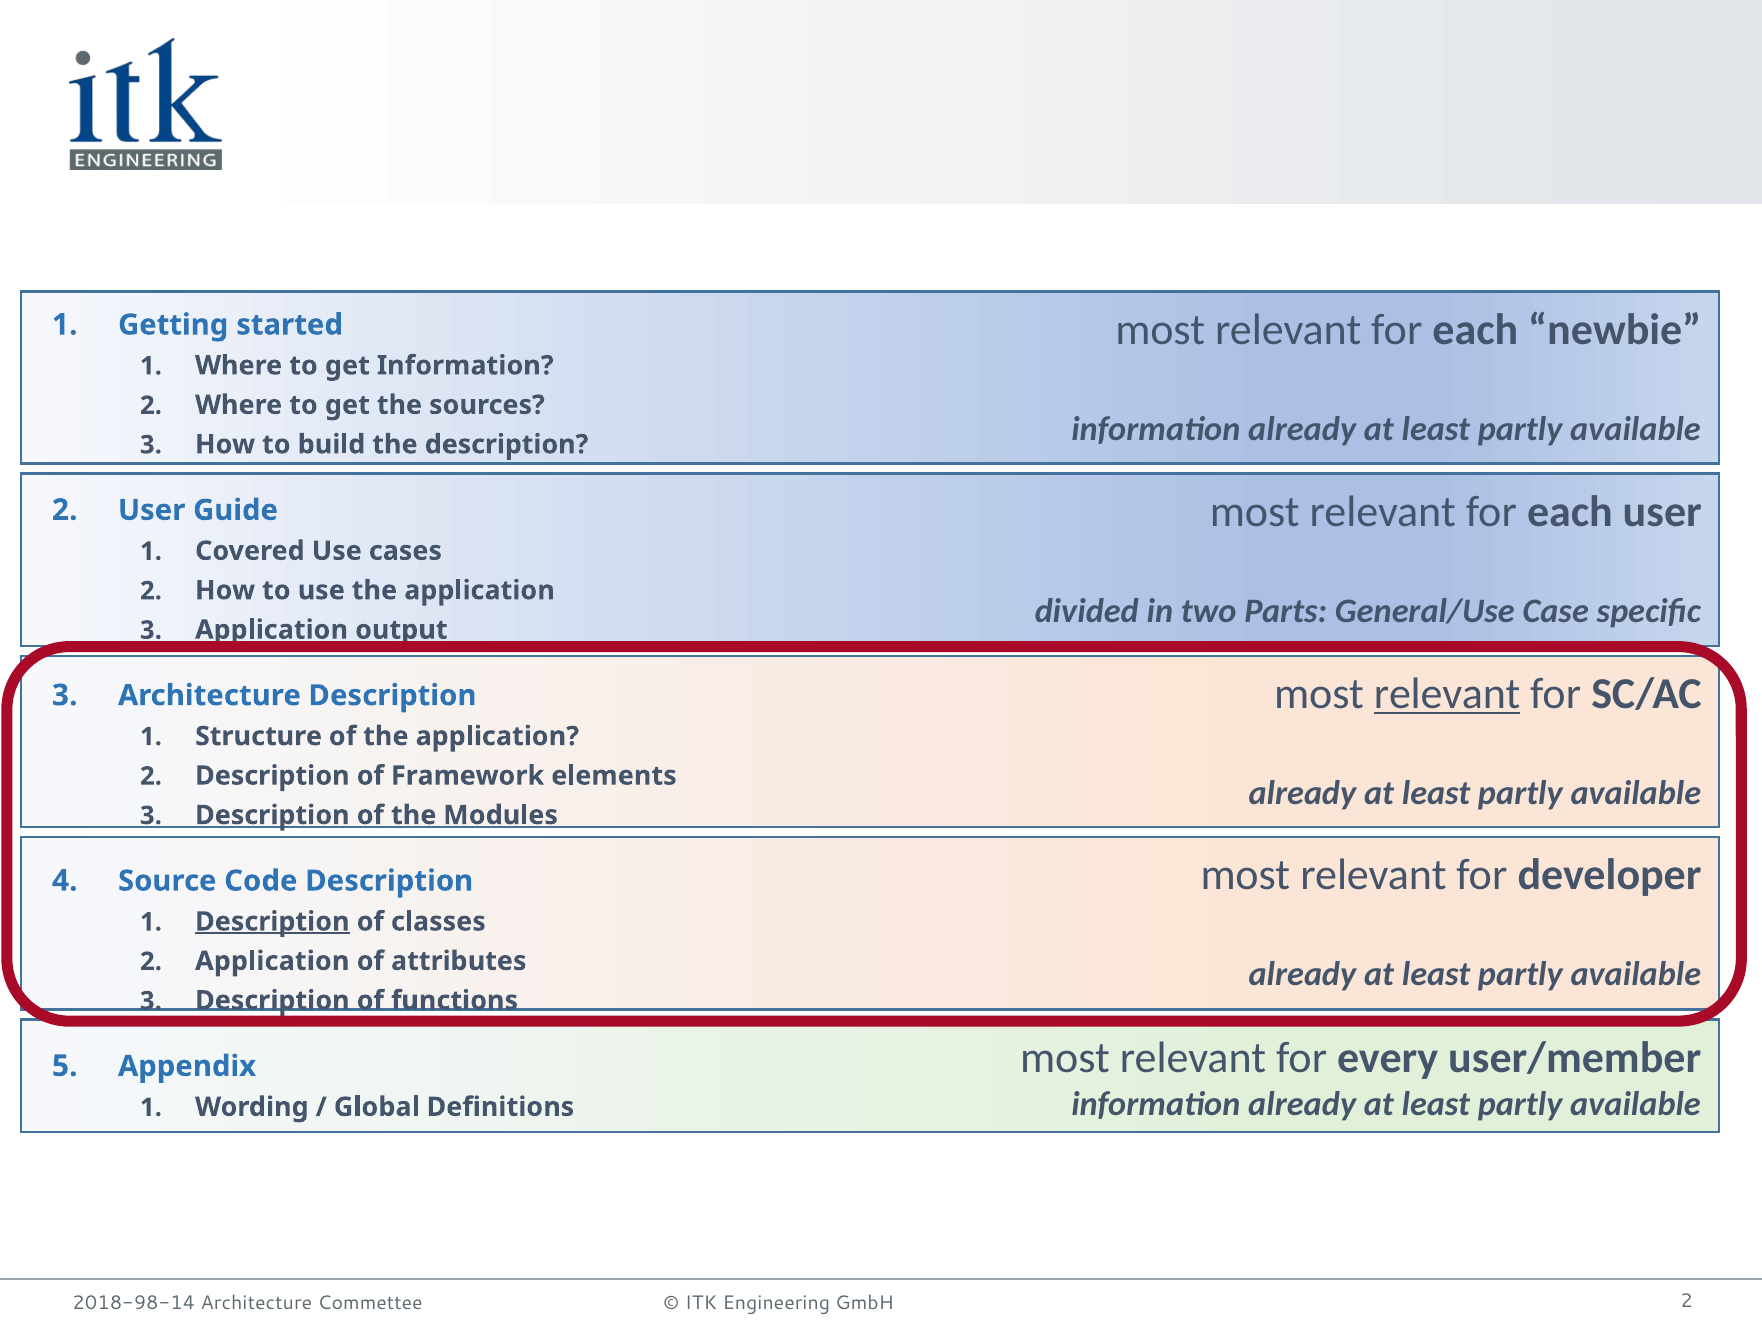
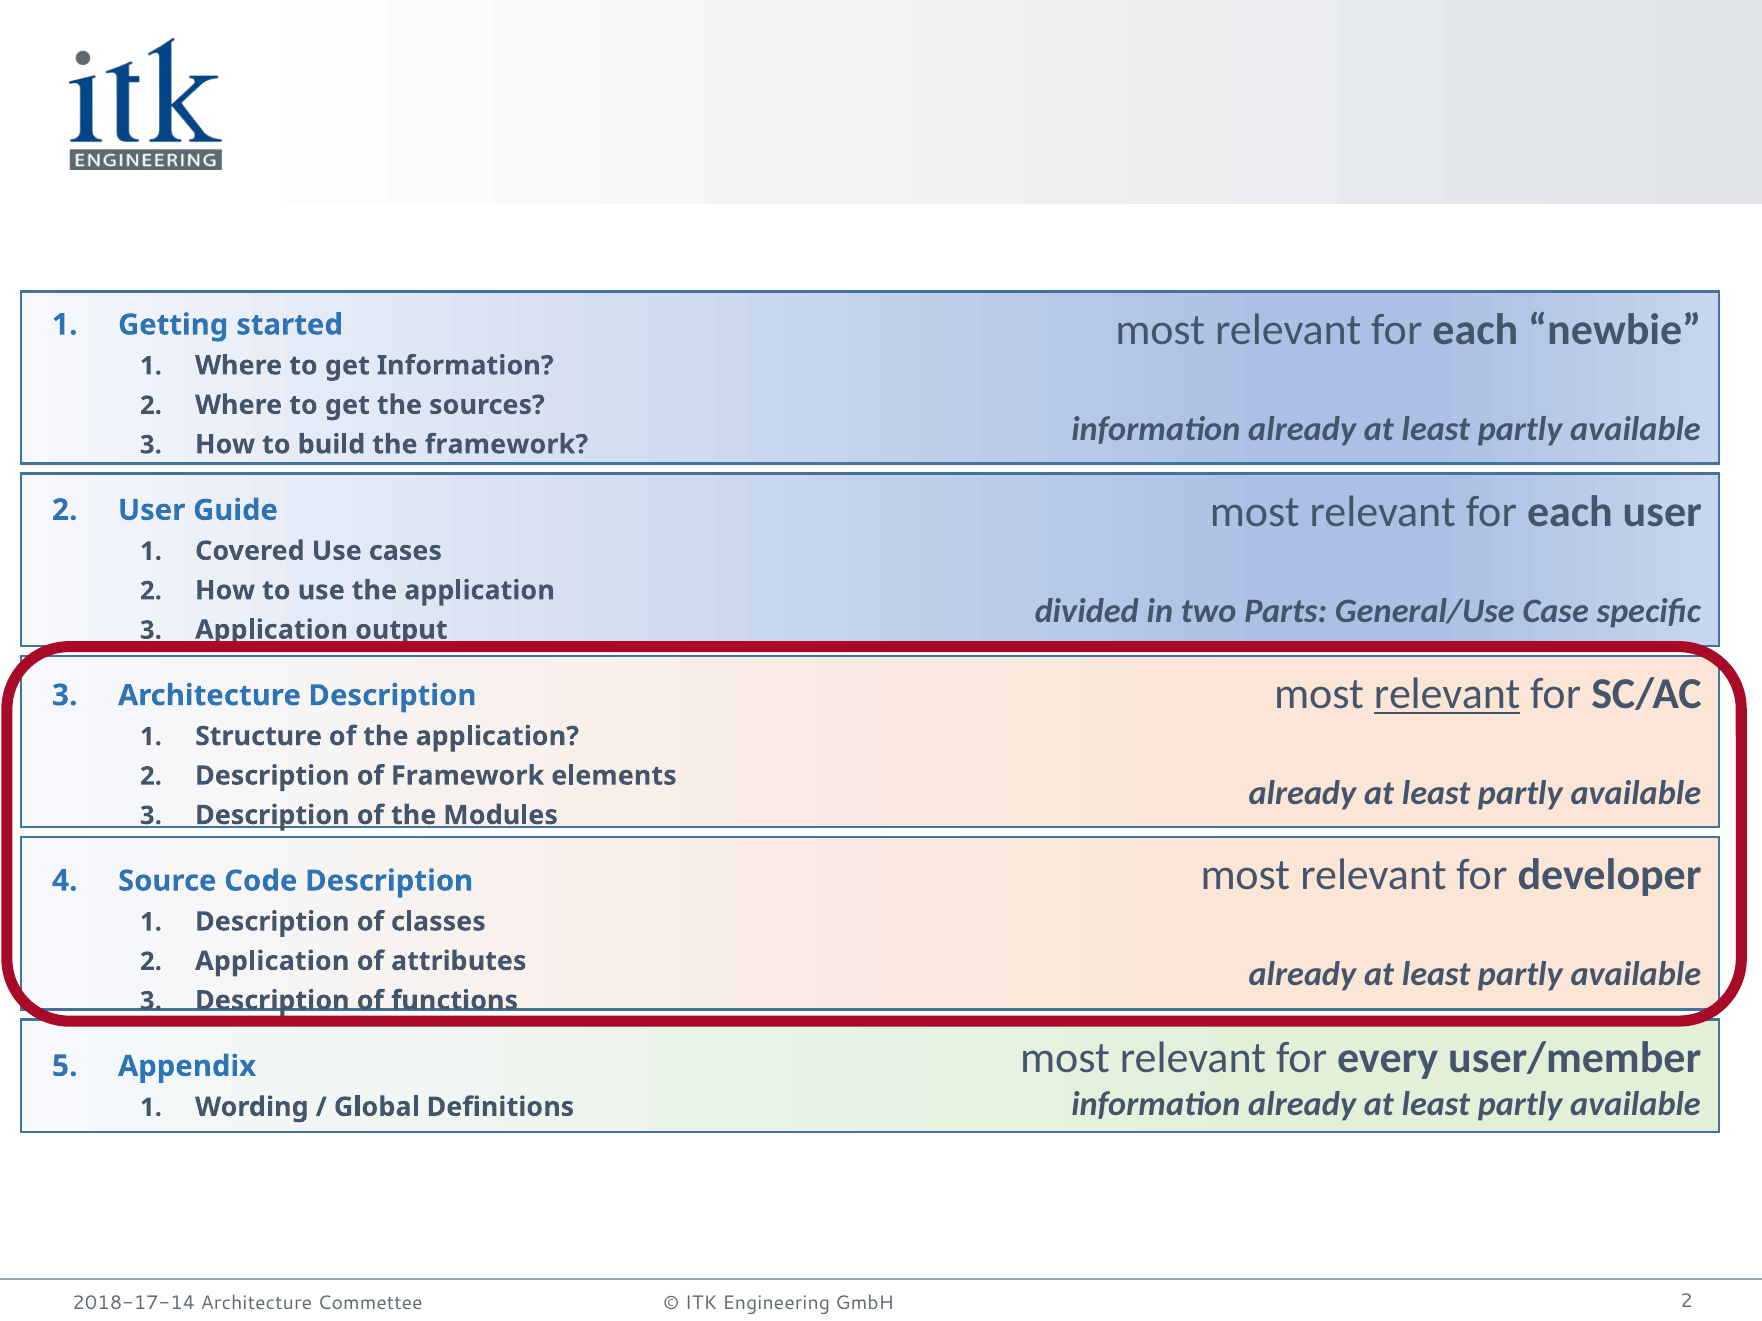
the description: description -> framework (506, 445)
Description underline: present -> none (272, 922)
2018-98-14: 2018-98-14 -> 2018-17-14 (134, 1304)
